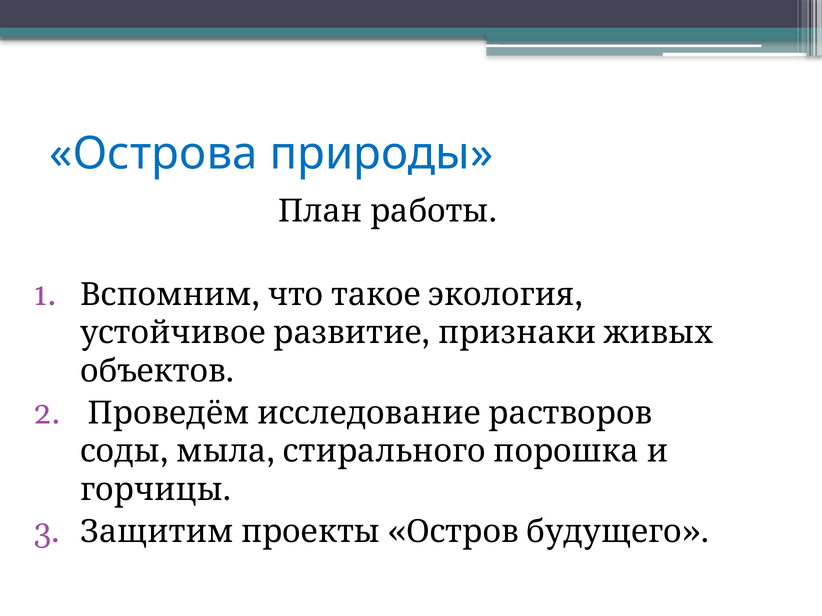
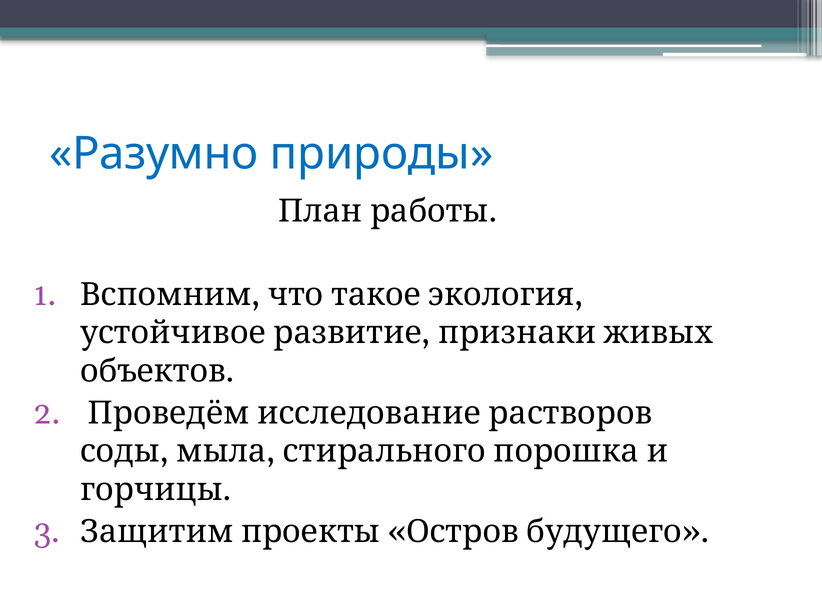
Острова: Острова -> Разумно (154, 154)
